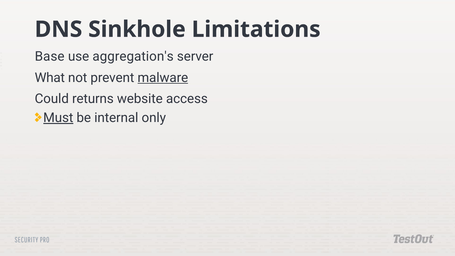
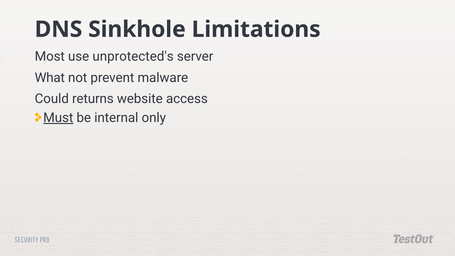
Base: Base -> Most (50, 57)
aggregation's: aggregation's -> unprotected's (133, 57)
malware underline: present -> none (163, 78)
